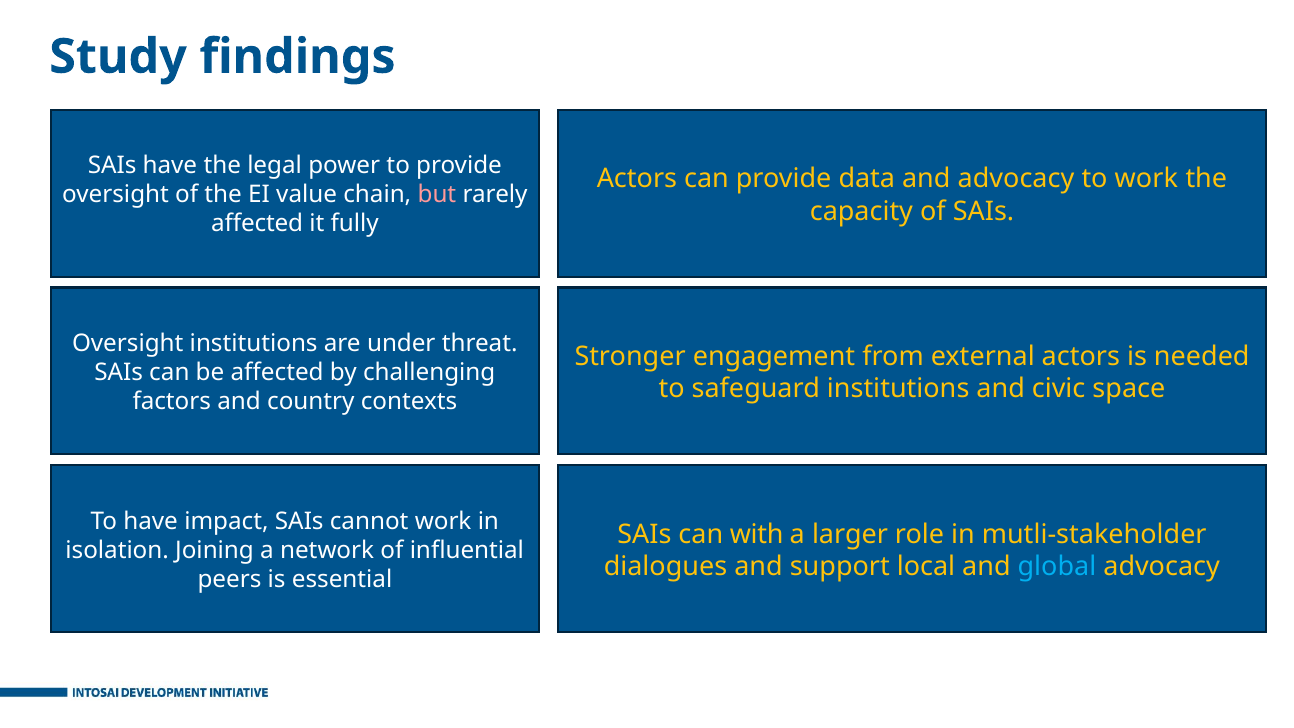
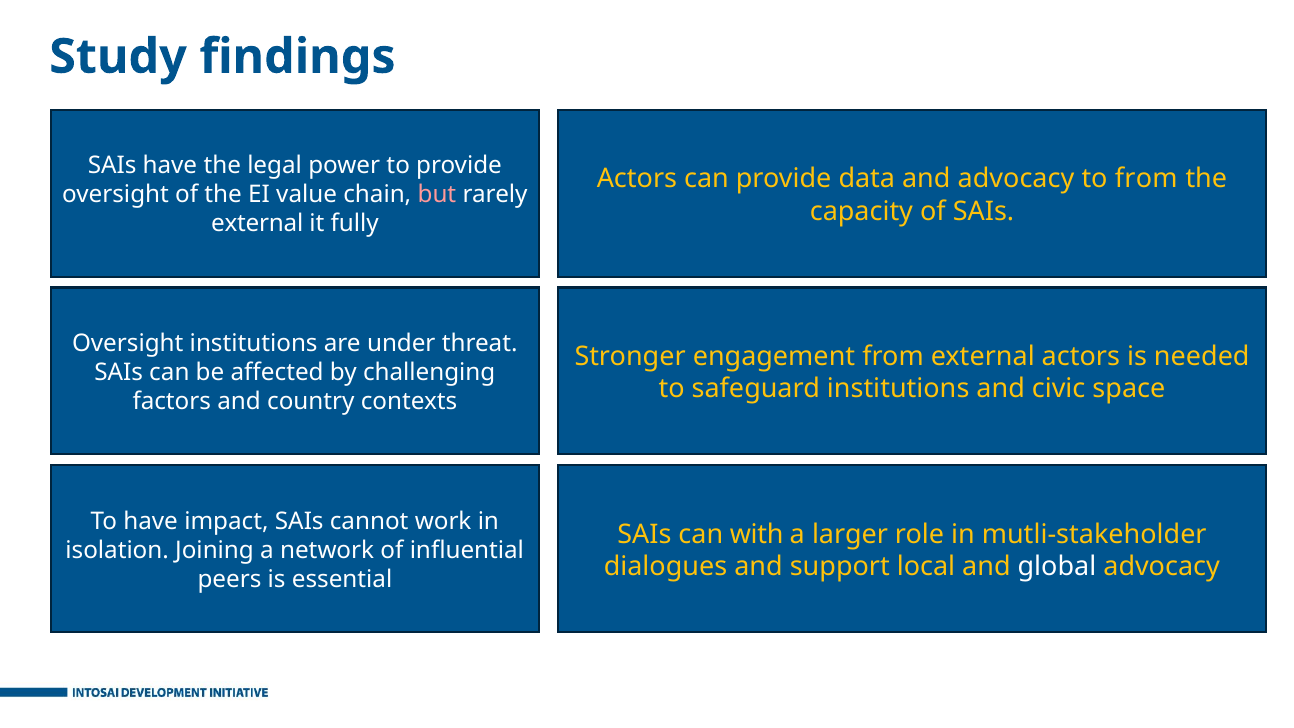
to work: work -> from (1146, 179)
affected: affected -> external (257, 224)
global colour: light blue -> white (1057, 567)
